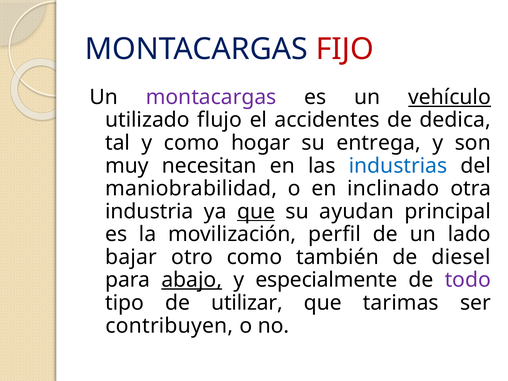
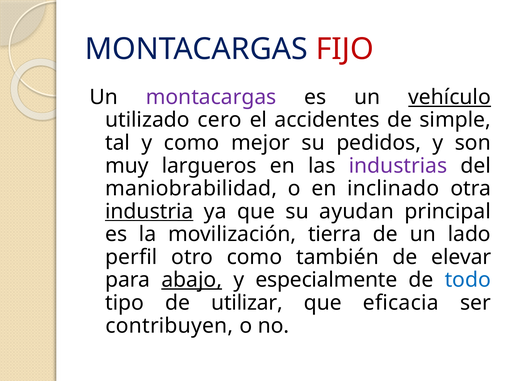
flujo: flujo -> cero (220, 120)
dedica: dedica -> simple (455, 120)
hogar: hogar -> mejor (260, 143)
entrega: entrega -> pedidos (379, 143)
necesitan: necesitan -> largueros (209, 166)
industrias colour: blue -> purple (398, 166)
industria underline: none -> present (149, 211)
que underline: present -> none (256, 211)
perfil: perfil -> tierra (335, 234)
bajar: bajar -> perfil (131, 257)
diesel: diesel -> elevar (461, 257)
todo colour: purple -> blue (468, 280)
tarimas: tarimas -> eficacia (401, 303)
